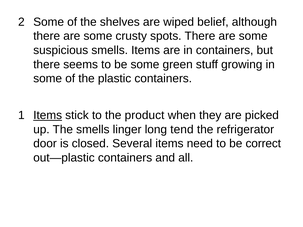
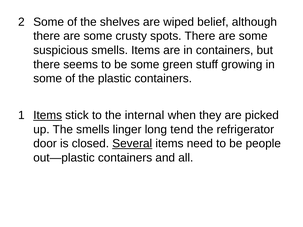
product: product -> internal (145, 115)
Several underline: none -> present (132, 144)
correct: correct -> people (263, 144)
